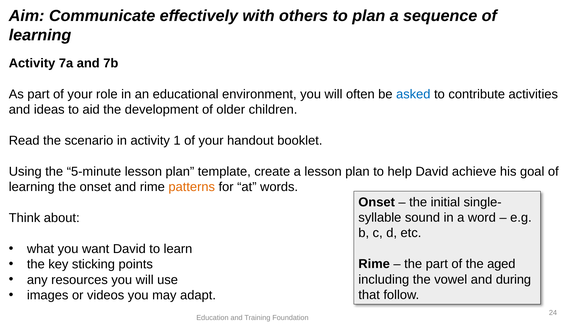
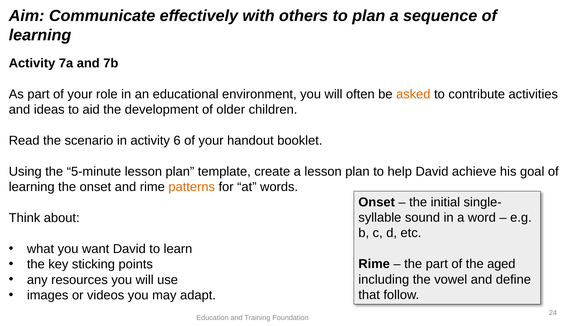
asked colour: blue -> orange (413, 94)
1: 1 -> 6 (177, 141)
during: during -> define (513, 280)
